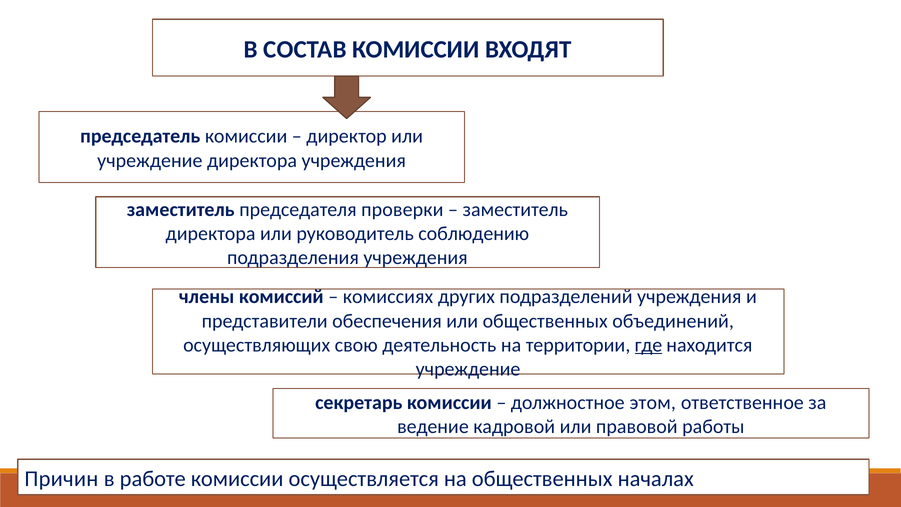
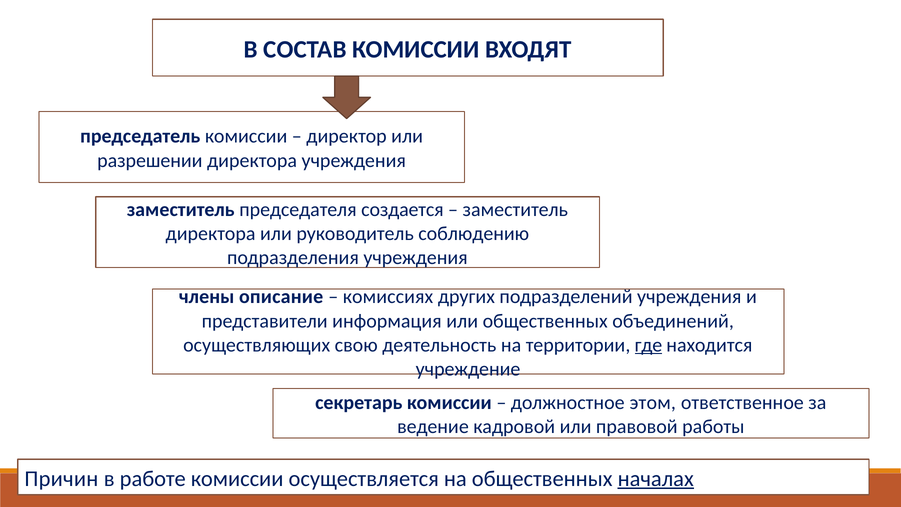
учреждение: учреждение -> разрешении (150, 160)
проверки: проверки -> создается (402, 209)
комиссий: комиссий -> описание (281, 297)
обеспечения: обеспечения -> информация (387, 321)
началах underline: none -> present (656, 478)
